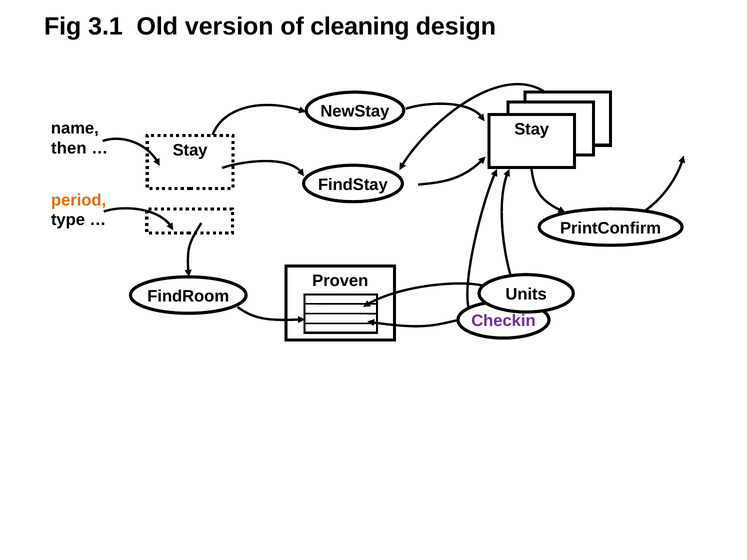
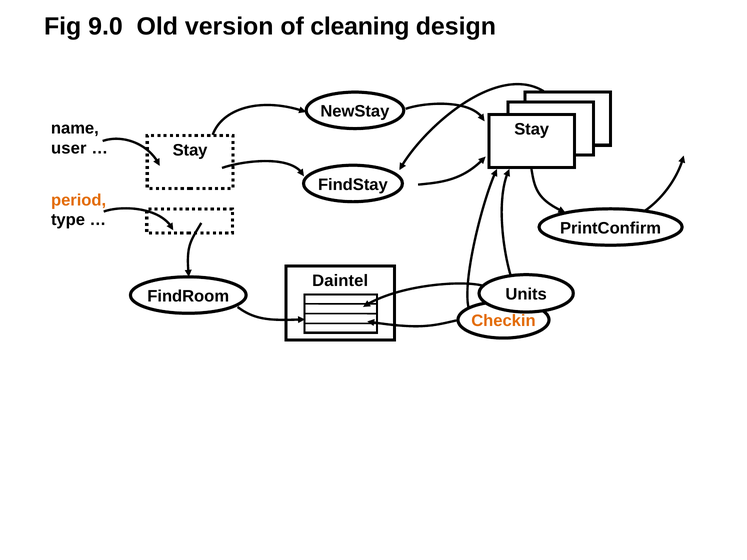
3.1: 3.1 -> 9.0 (105, 27)
then: then -> user (69, 148)
Proven: Proven -> Daintel (340, 281)
Checkin colour: purple -> orange (503, 321)
